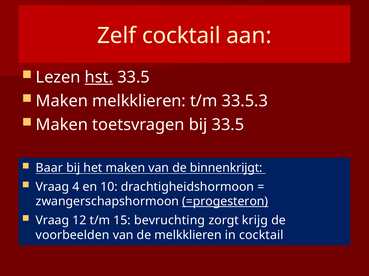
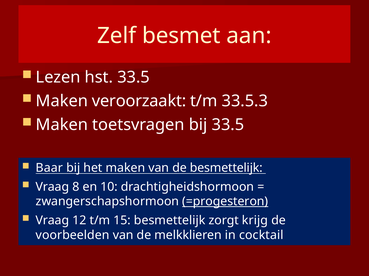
Zelf cocktail: cocktail -> besmet (181, 36)
hst underline: present -> none (99, 77)
Maken melkklieren: melkklieren -> veroorzaakt (139, 101)
de binnenkrijgt: binnenkrijgt -> besmettelijk (226, 168)
4: 4 -> 8 (76, 187)
15 bevruchting: bevruchting -> besmettelijk (170, 221)
